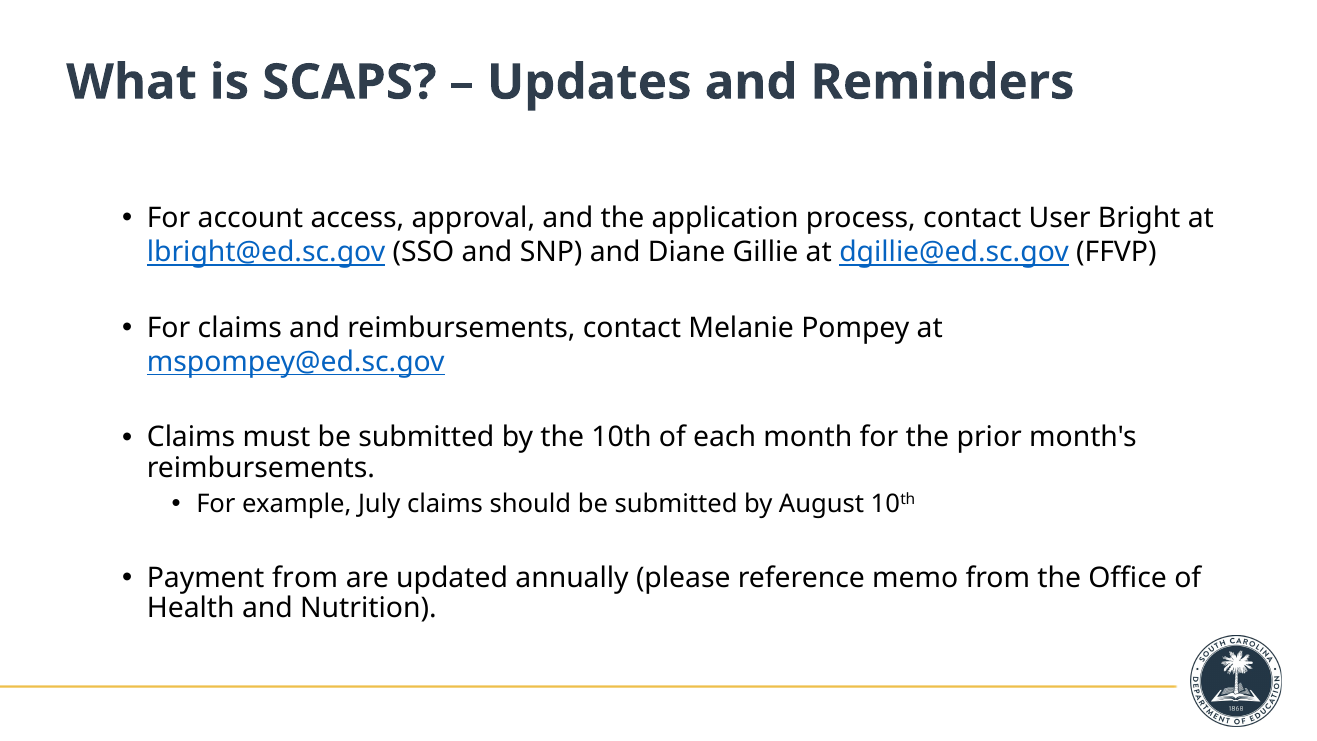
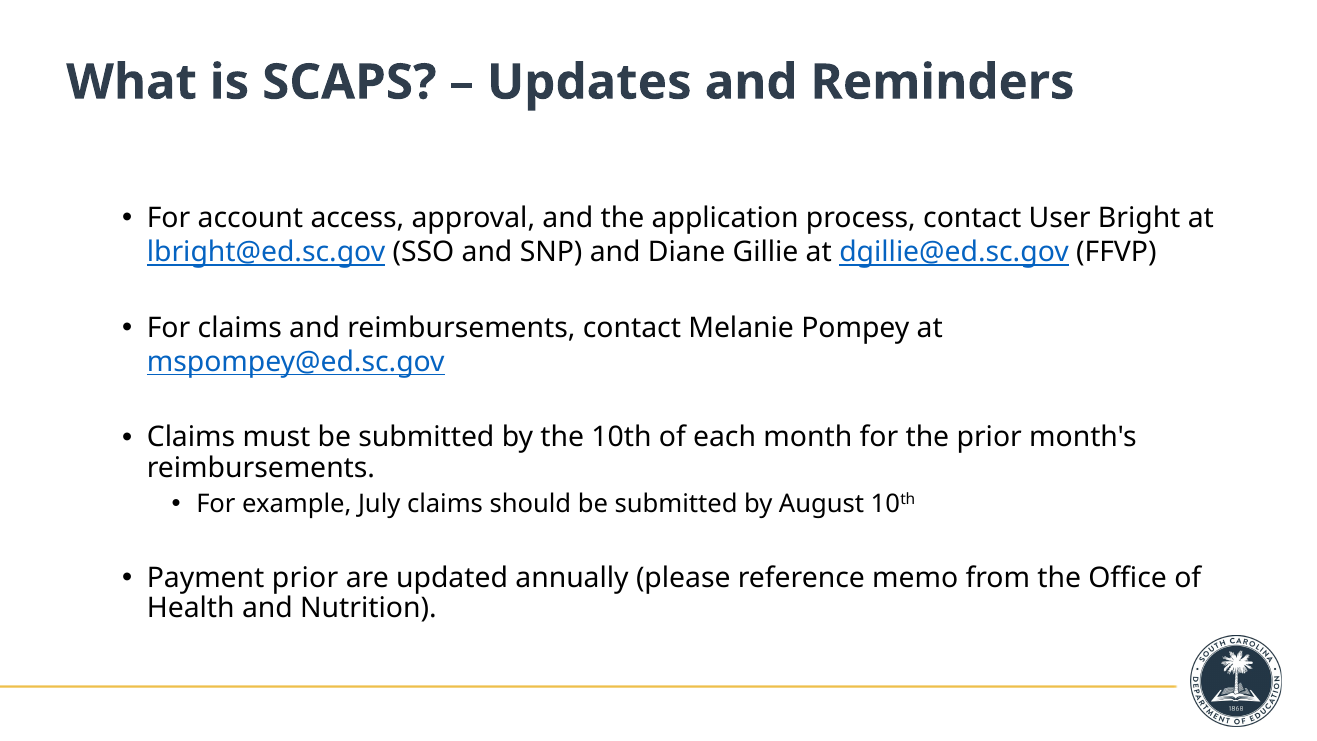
Payment from: from -> prior (305, 578)
